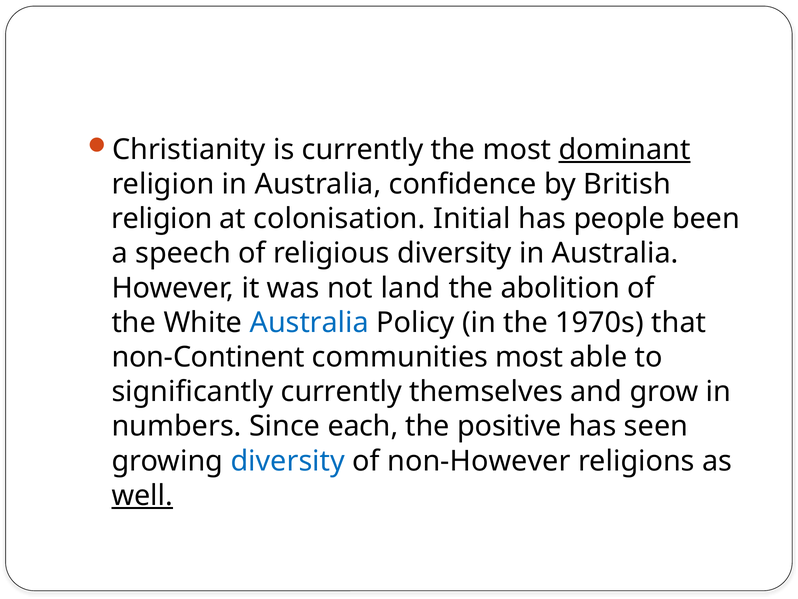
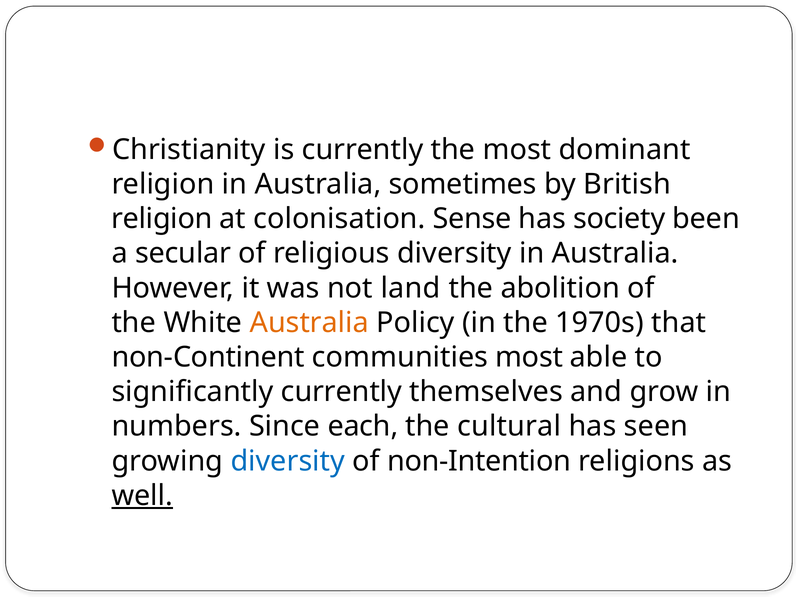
dominant underline: present -> none (625, 150)
confidence: confidence -> sometimes (463, 184)
Initial: Initial -> Sense (472, 219)
people: people -> society (619, 219)
speech: speech -> secular (183, 253)
Australia colour: blue -> orange (309, 322)
positive: positive -> cultural (509, 426)
non-However: non-However -> non-Intention (479, 461)
